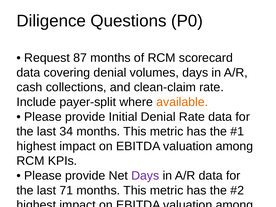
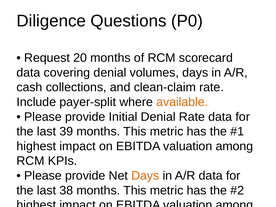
87: 87 -> 20 (80, 58)
34: 34 -> 39 (66, 131)
Days colour: purple -> orange (145, 176)
71: 71 -> 38 (66, 190)
